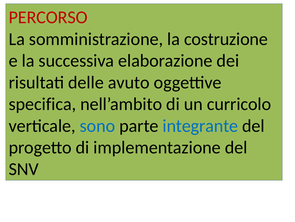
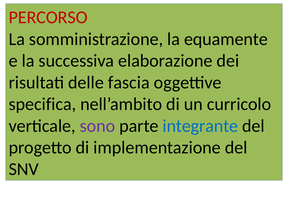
costruzione: costruzione -> equamente (226, 39)
avuto: avuto -> fascia (129, 82)
sono colour: blue -> purple (97, 125)
